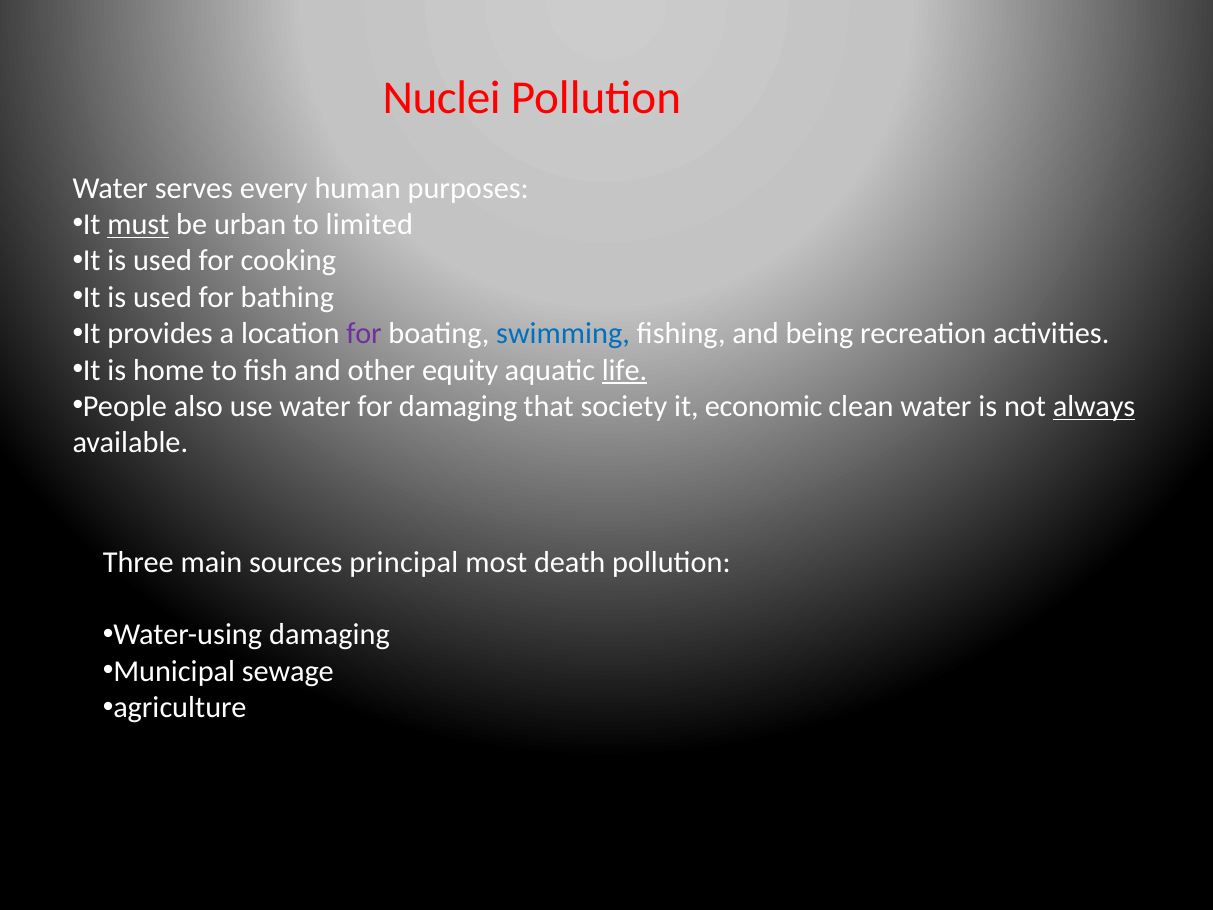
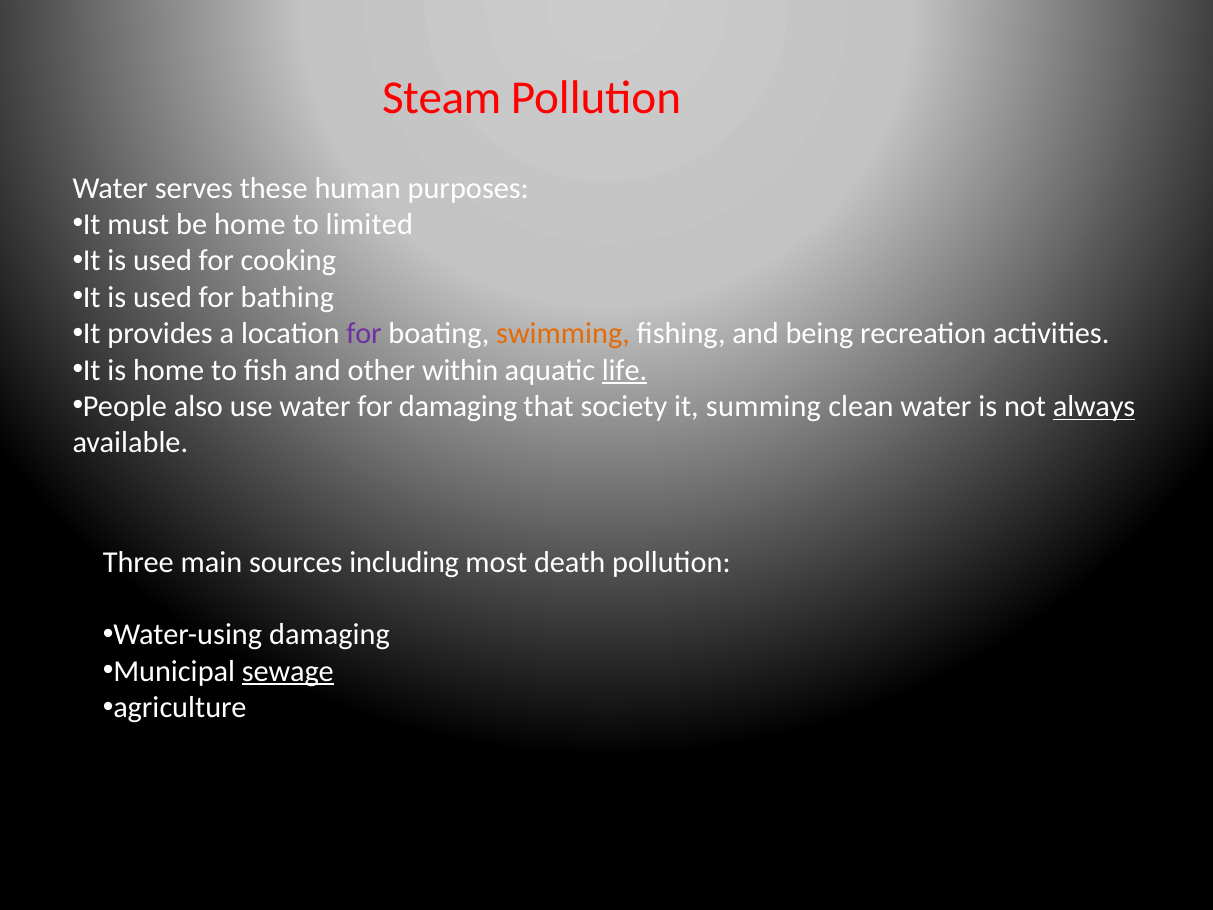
Nuclei: Nuclei -> Steam (442, 98)
every: every -> these (274, 188)
must underline: present -> none (138, 224)
be urban: urban -> home (250, 224)
swimming colour: blue -> orange (563, 334)
equity: equity -> within (460, 370)
economic: economic -> summing (763, 406)
principal: principal -> including (404, 562)
sewage underline: none -> present (288, 671)
